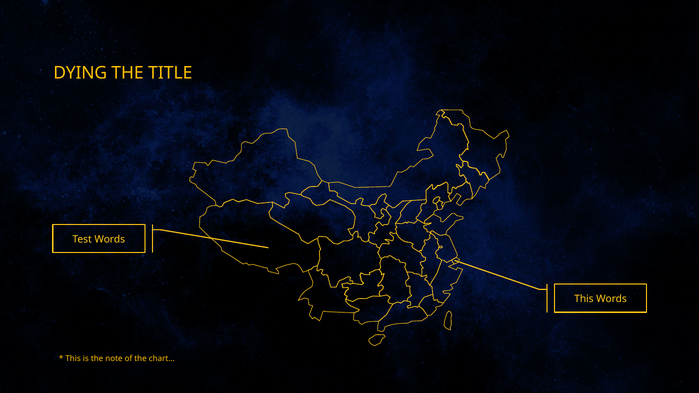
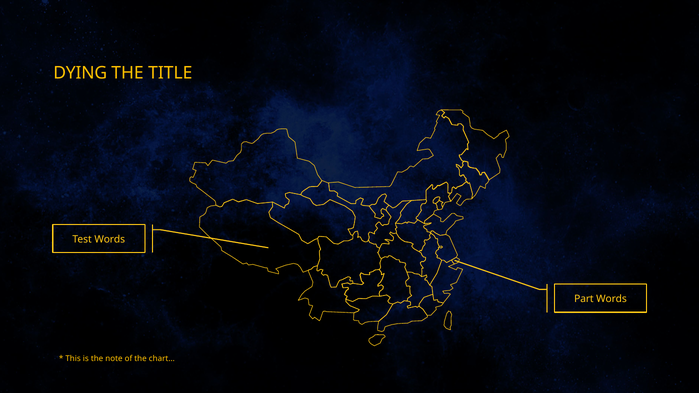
This: This -> Part (584, 299)
